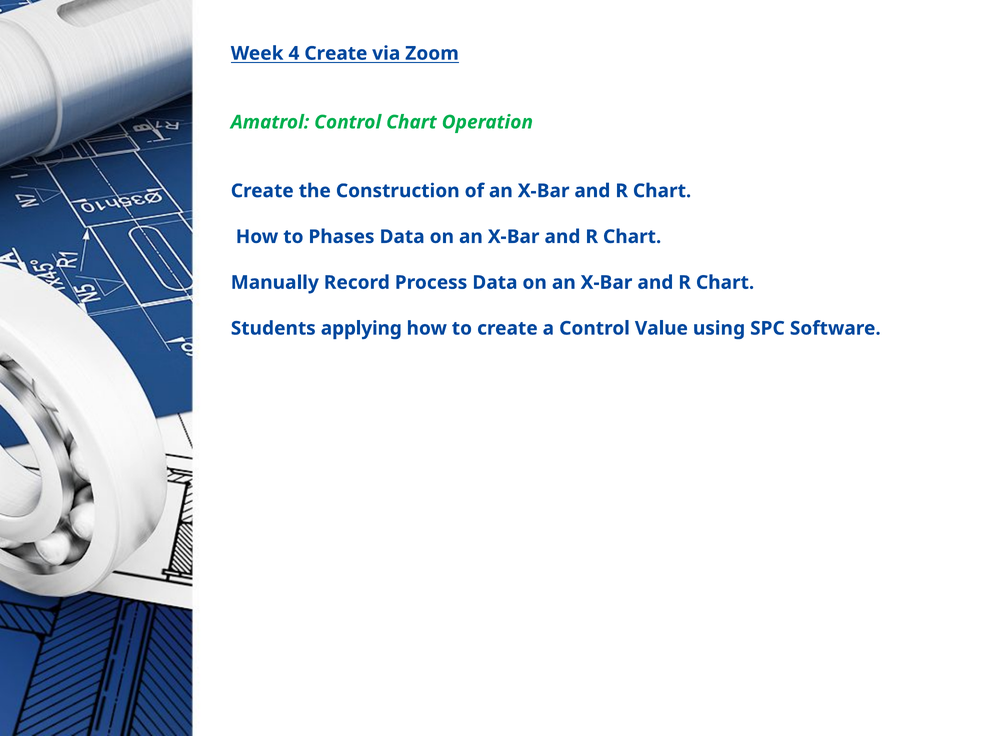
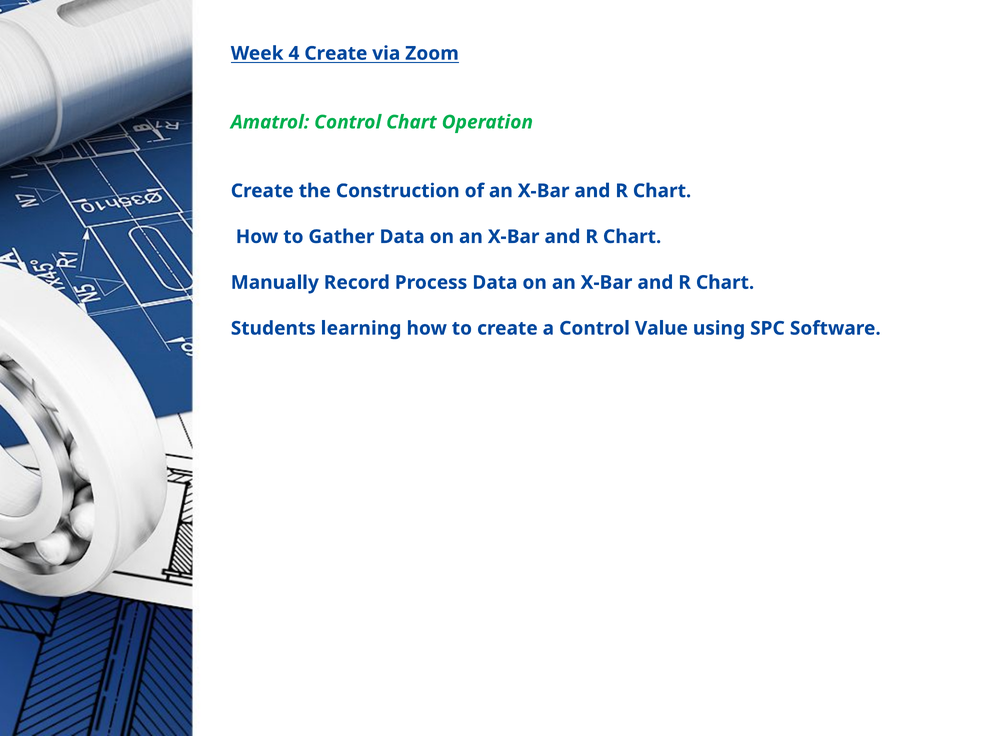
Phases: Phases -> Gather (341, 237)
applying: applying -> learning (361, 329)
